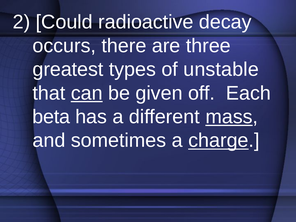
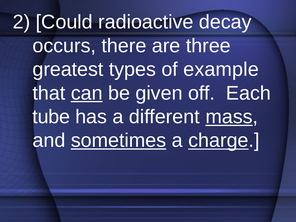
unstable: unstable -> example (221, 69)
beta: beta -> tube (51, 117)
sometimes underline: none -> present (119, 140)
